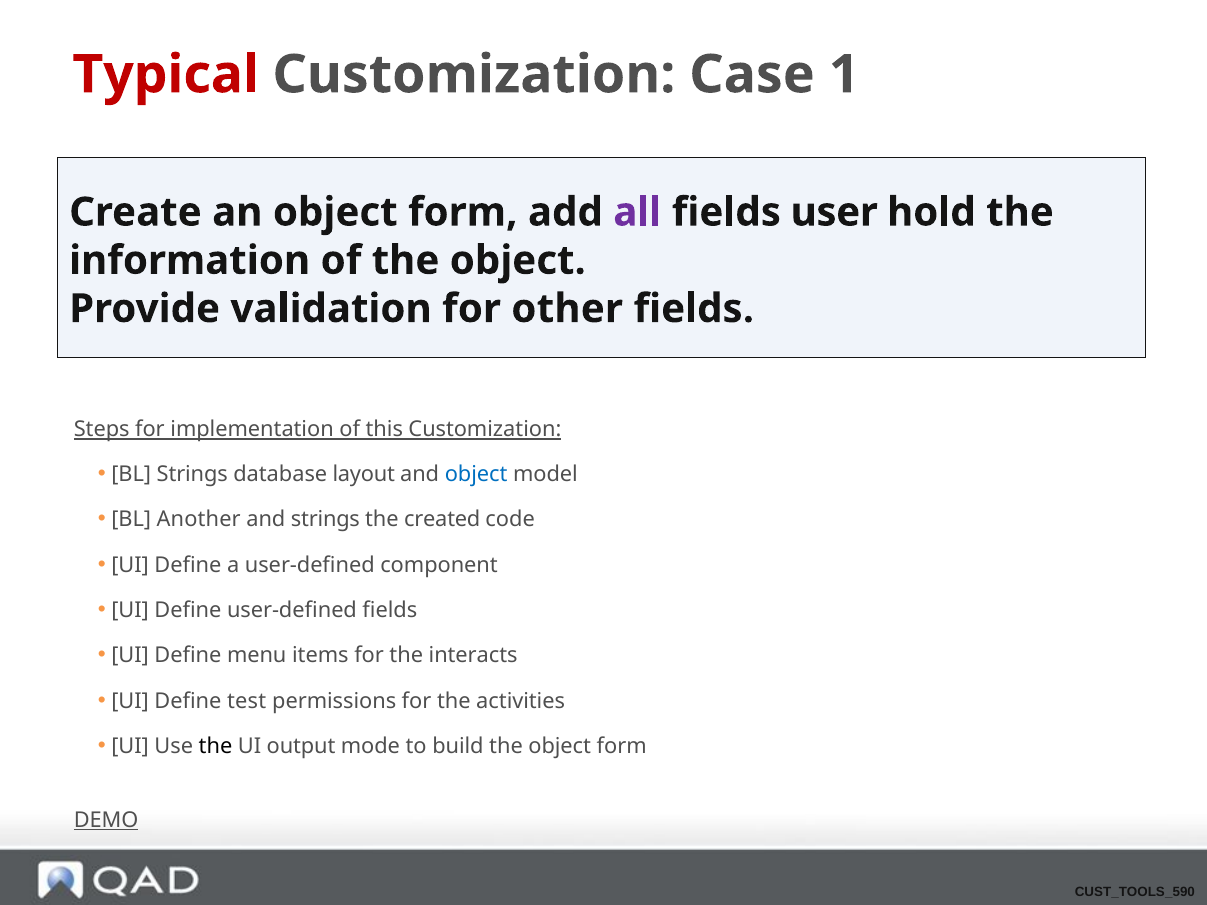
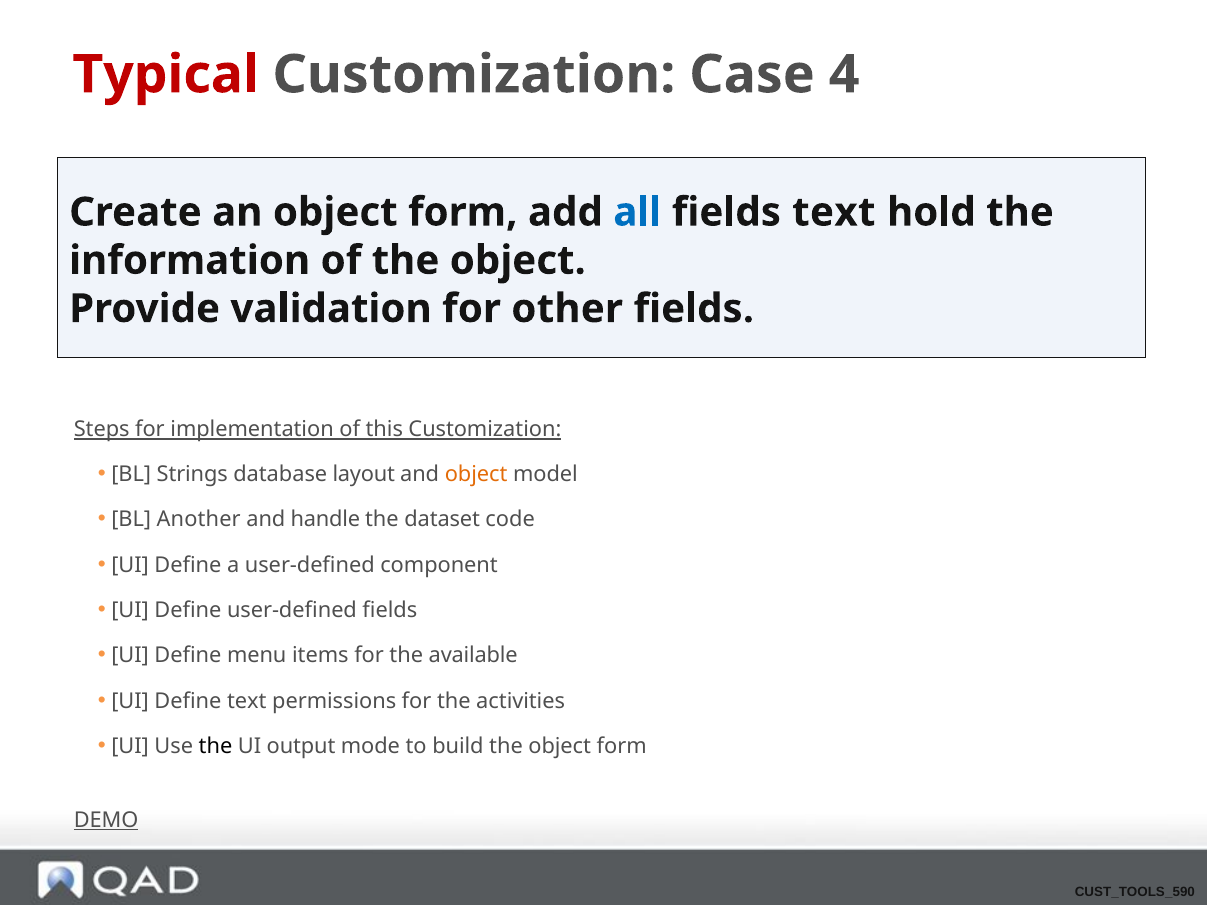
1: 1 -> 4 (844, 75)
all colour: purple -> blue (637, 212)
fields user: user -> text (834, 212)
object colour: blue -> orange (476, 475)
and strings: strings -> handle (325, 520)
created: created -> dataset (442, 520)
interacts: interacts -> available (473, 656)
Define test: test -> text (247, 701)
